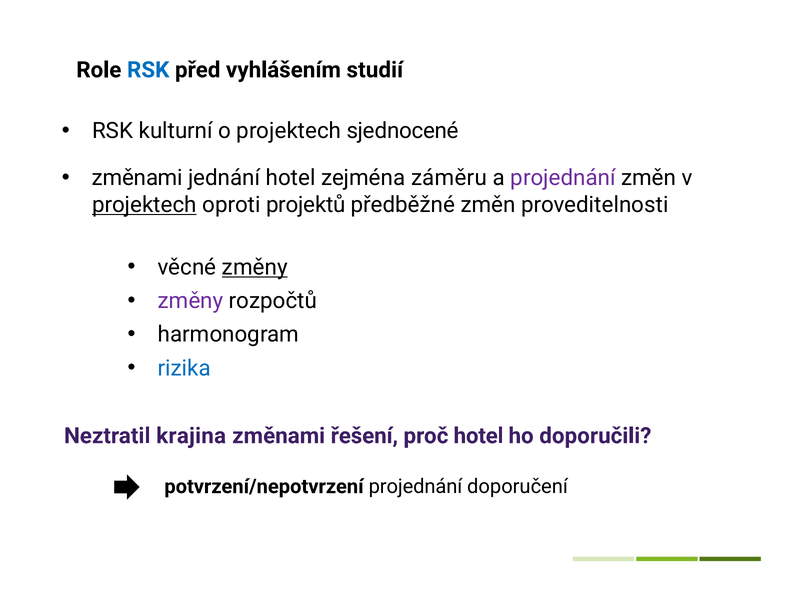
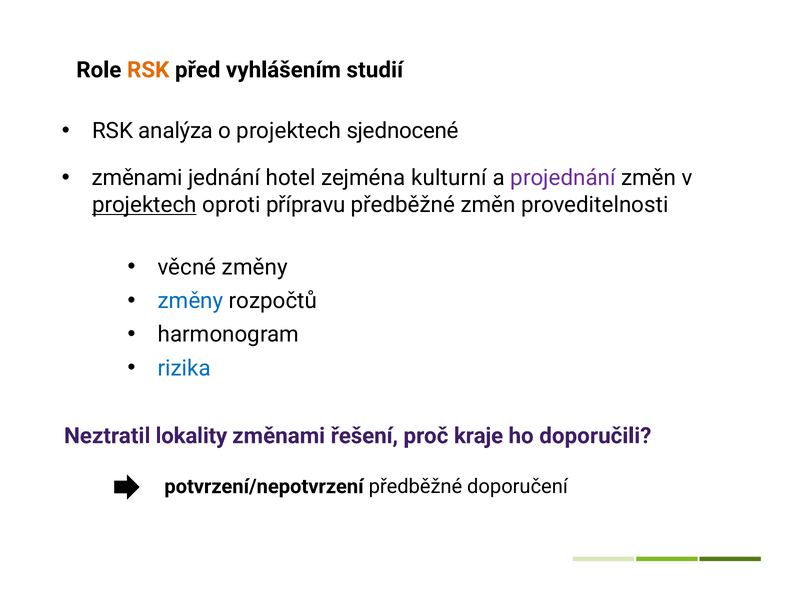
RSK colour: blue -> orange (148, 70)
kulturní: kulturní -> analýza (176, 131)
záměru: záměru -> kulturní (449, 178)
projektů: projektů -> přípravu (306, 205)
změny underline: present -> none (255, 267)
změny colour: purple -> blue (191, 301)
krajina: krajina -> lokality (191, 435)
proč hotel: hotel -> kraje (479, 435)
potvrzení/nepotvrzení projednání: projednání -> předběžné (415, 486)
